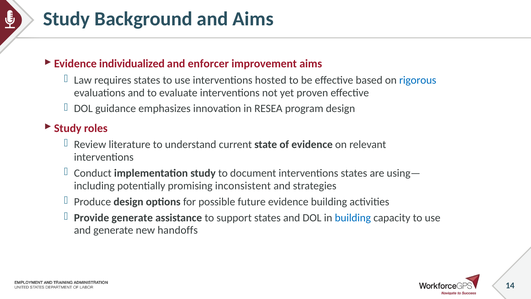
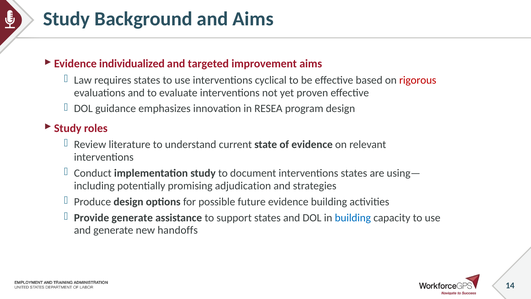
enforcer: enforcer -> targeted (208, 64)
hosted: hosted -> cyclical (271, 80)
rigorous colour: blue -> red (418, 80)
inconsistent: inconsistent -> adjudication (243, 186)
